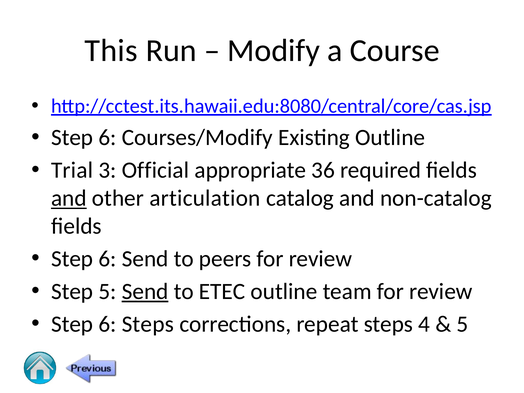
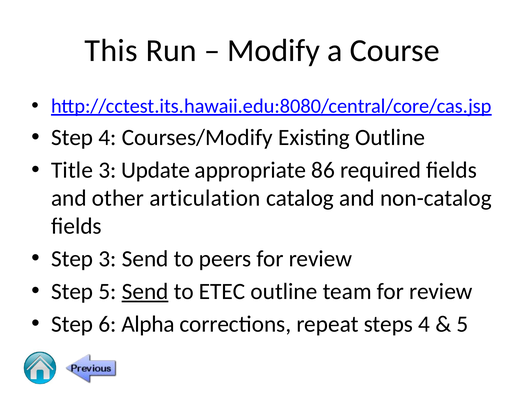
6: 6 -> 4 (107, 138)
Trial: Trial -> Title (72, 170)
Official: Official -> Update (156, 170)
36: 36 -> 86 (323, 170)
and underline: present -> none (69, 198)
6: 6 -> 3 (107, 259)
6 Steps: Steps -> Alpha (148, 324)
